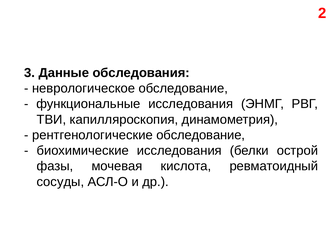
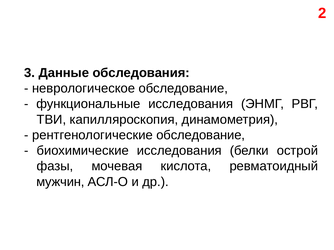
сосуды: сосуды -> мужчин (61, 182)
